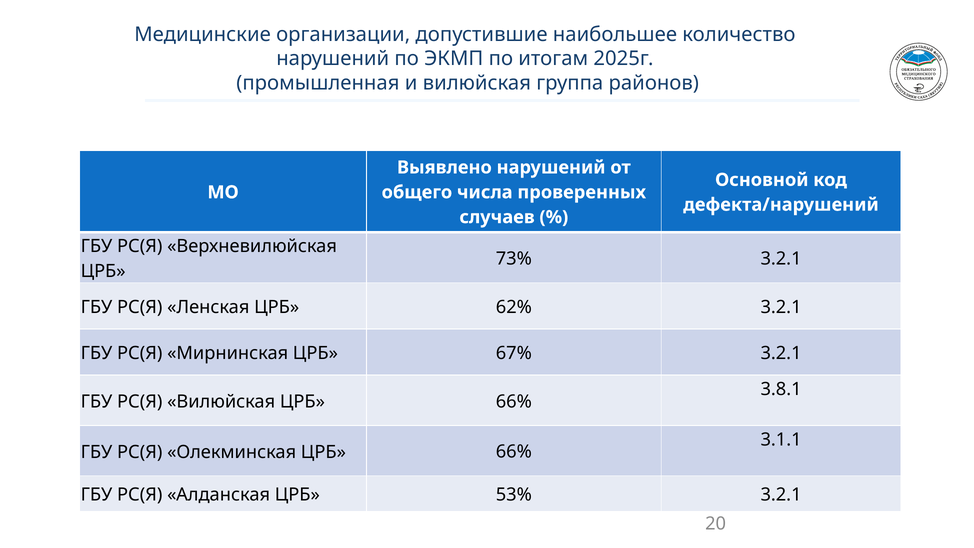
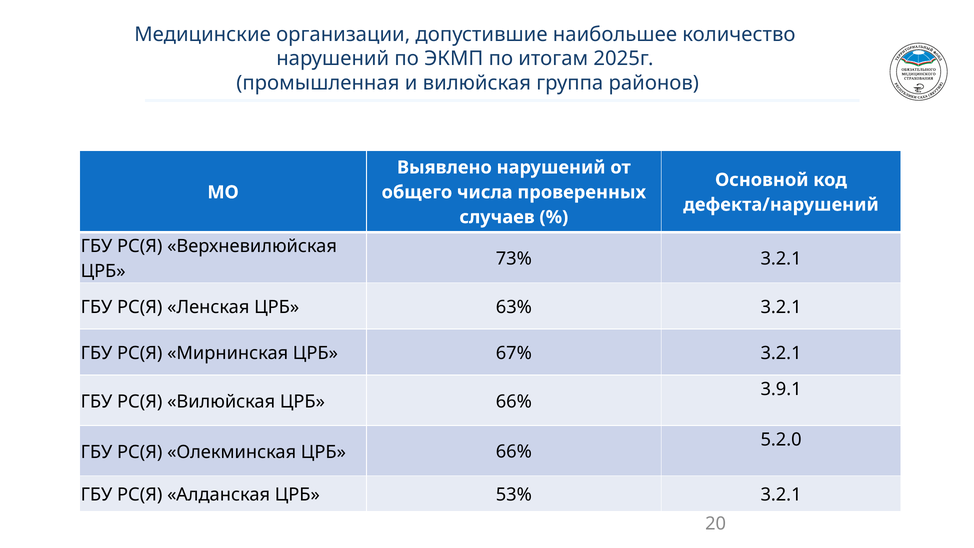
62%: 62% -> 63% (514, 307)
3.8.1: 3.8.1 -> 3.9.1 (781, 389)
3.1.1: 3.1.1 -> 5.2.0 (781, 439)
